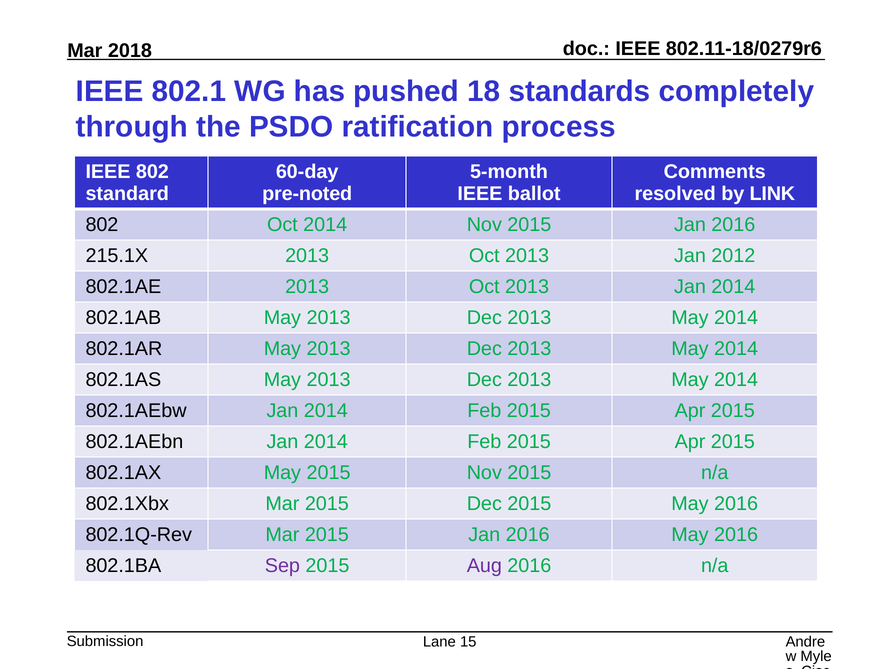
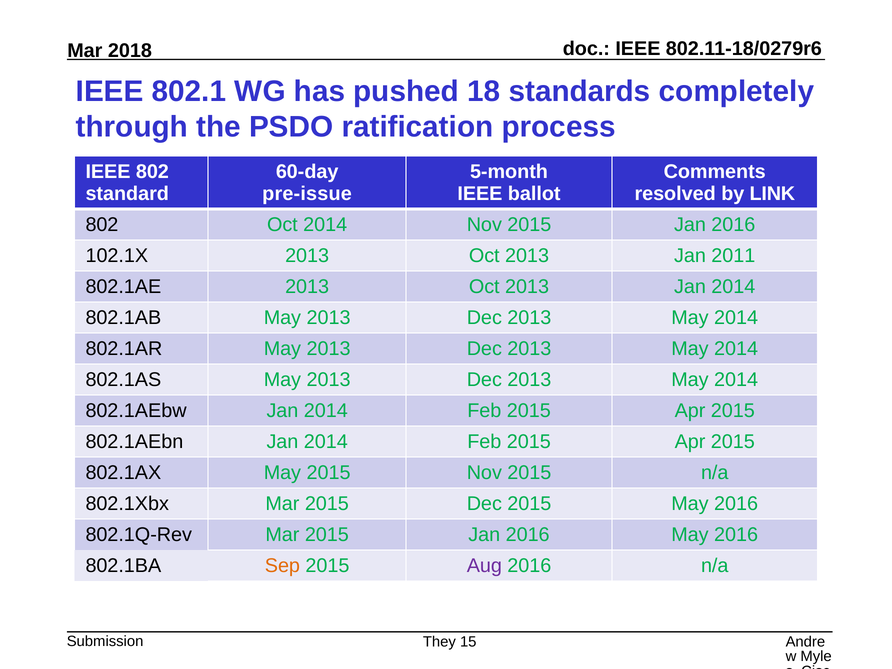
pre-noted: pre-noted -> pre-issue (307, 194)
215.1X: 215.1X -> 102.1X (117, 256)
2012: 2012 -> 2011 (733, 256)
Sep colour: purple -> orange (282, 566)
Lane: Lane -> They (439, 642)
